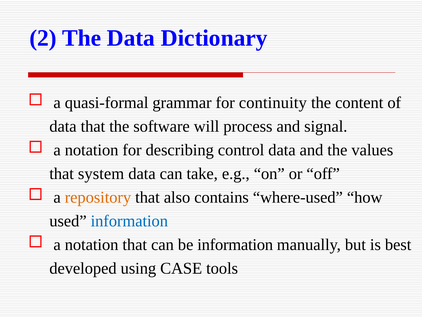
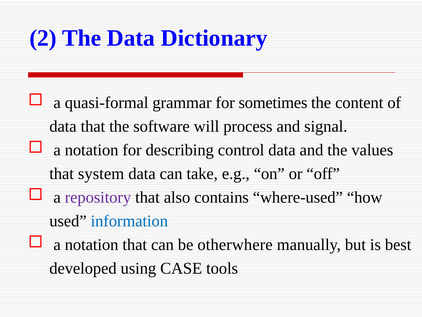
continuity: continuity -> sometimes (273, 103)
repository colour: orange -> purple (98, 197)
be information: information -> otherwhere (235, 244)
